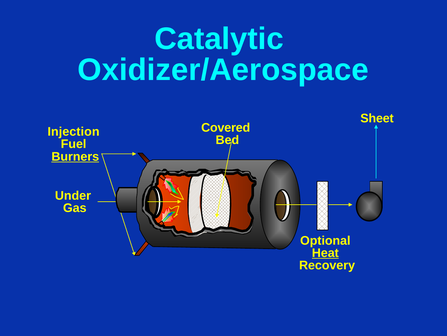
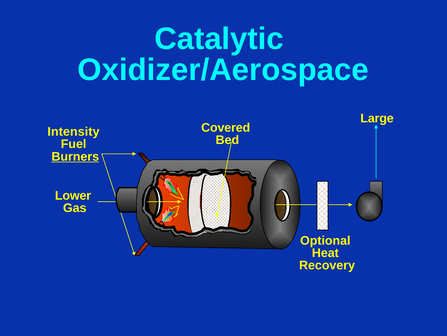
Sheet: Sheet -> Large (377, 118)
Injection: Injection -> Intensity (74, 131)
Under: Under -> Lower (73, 195)
Heat underline: present -> none (325, 252)
